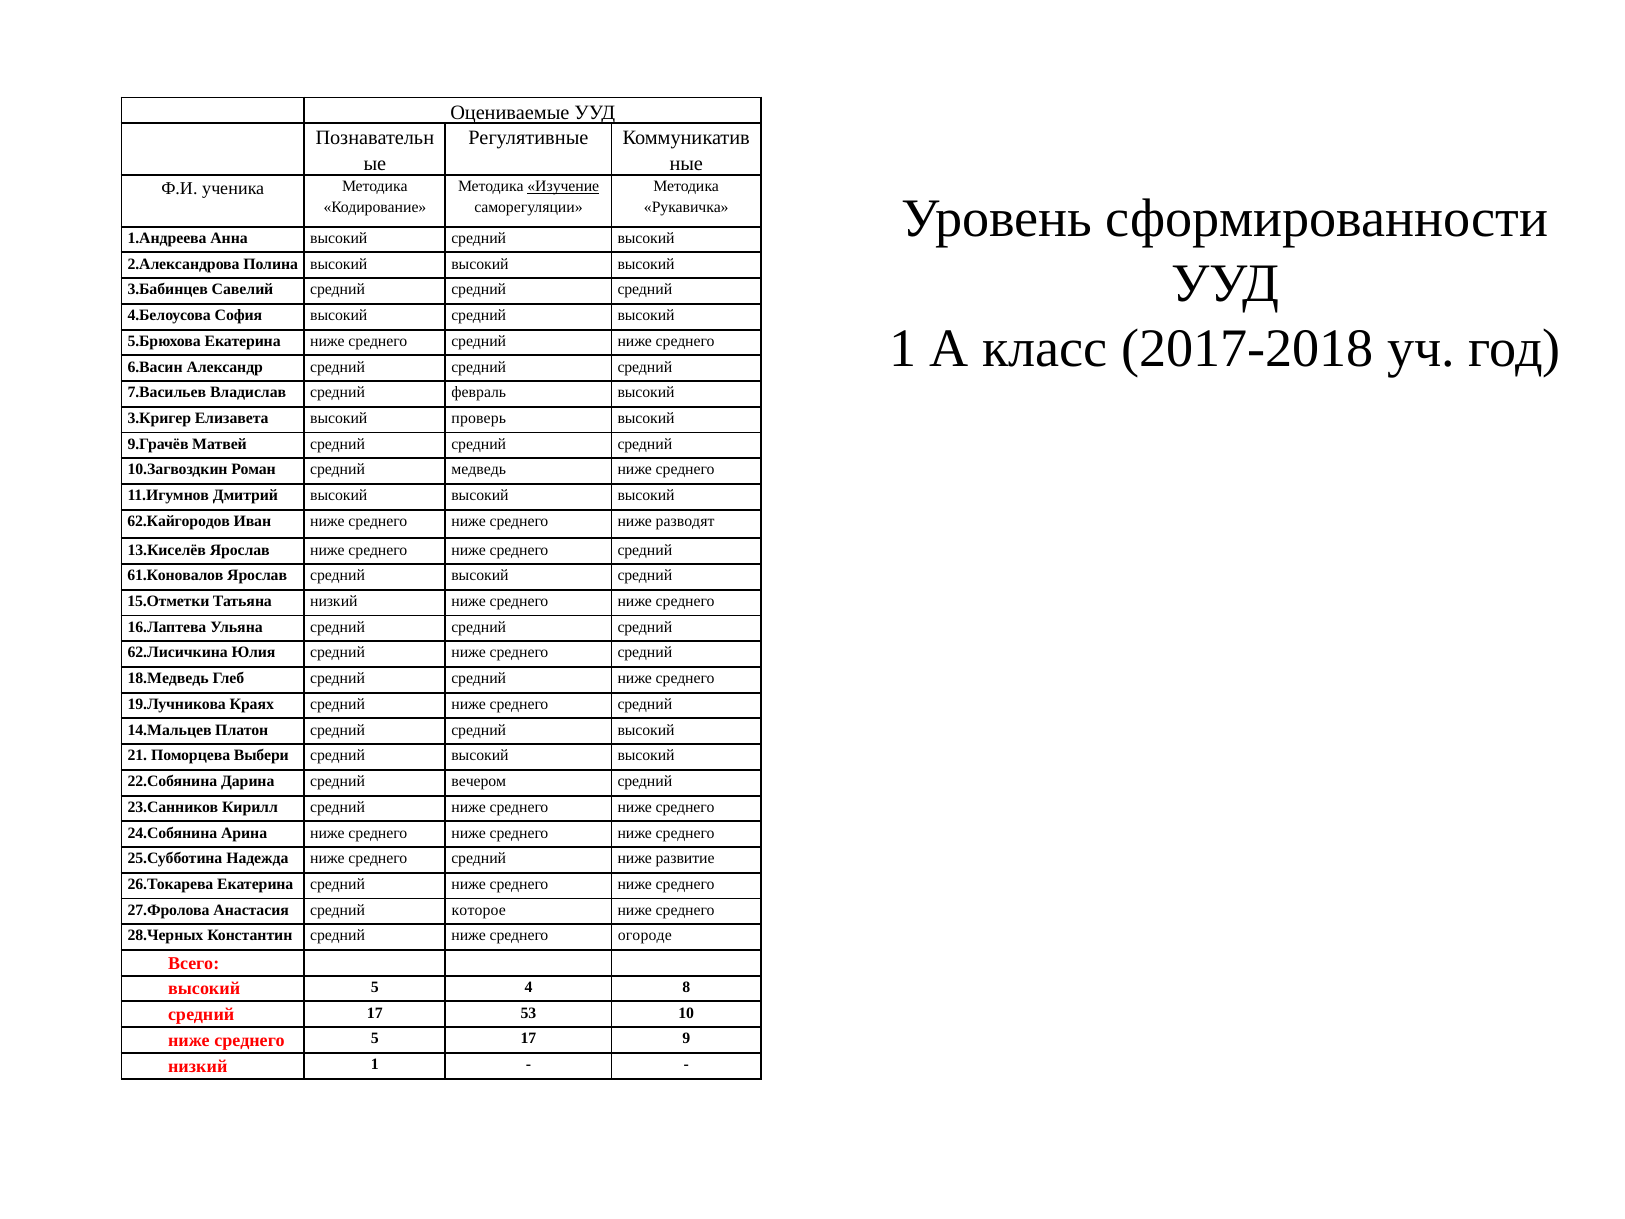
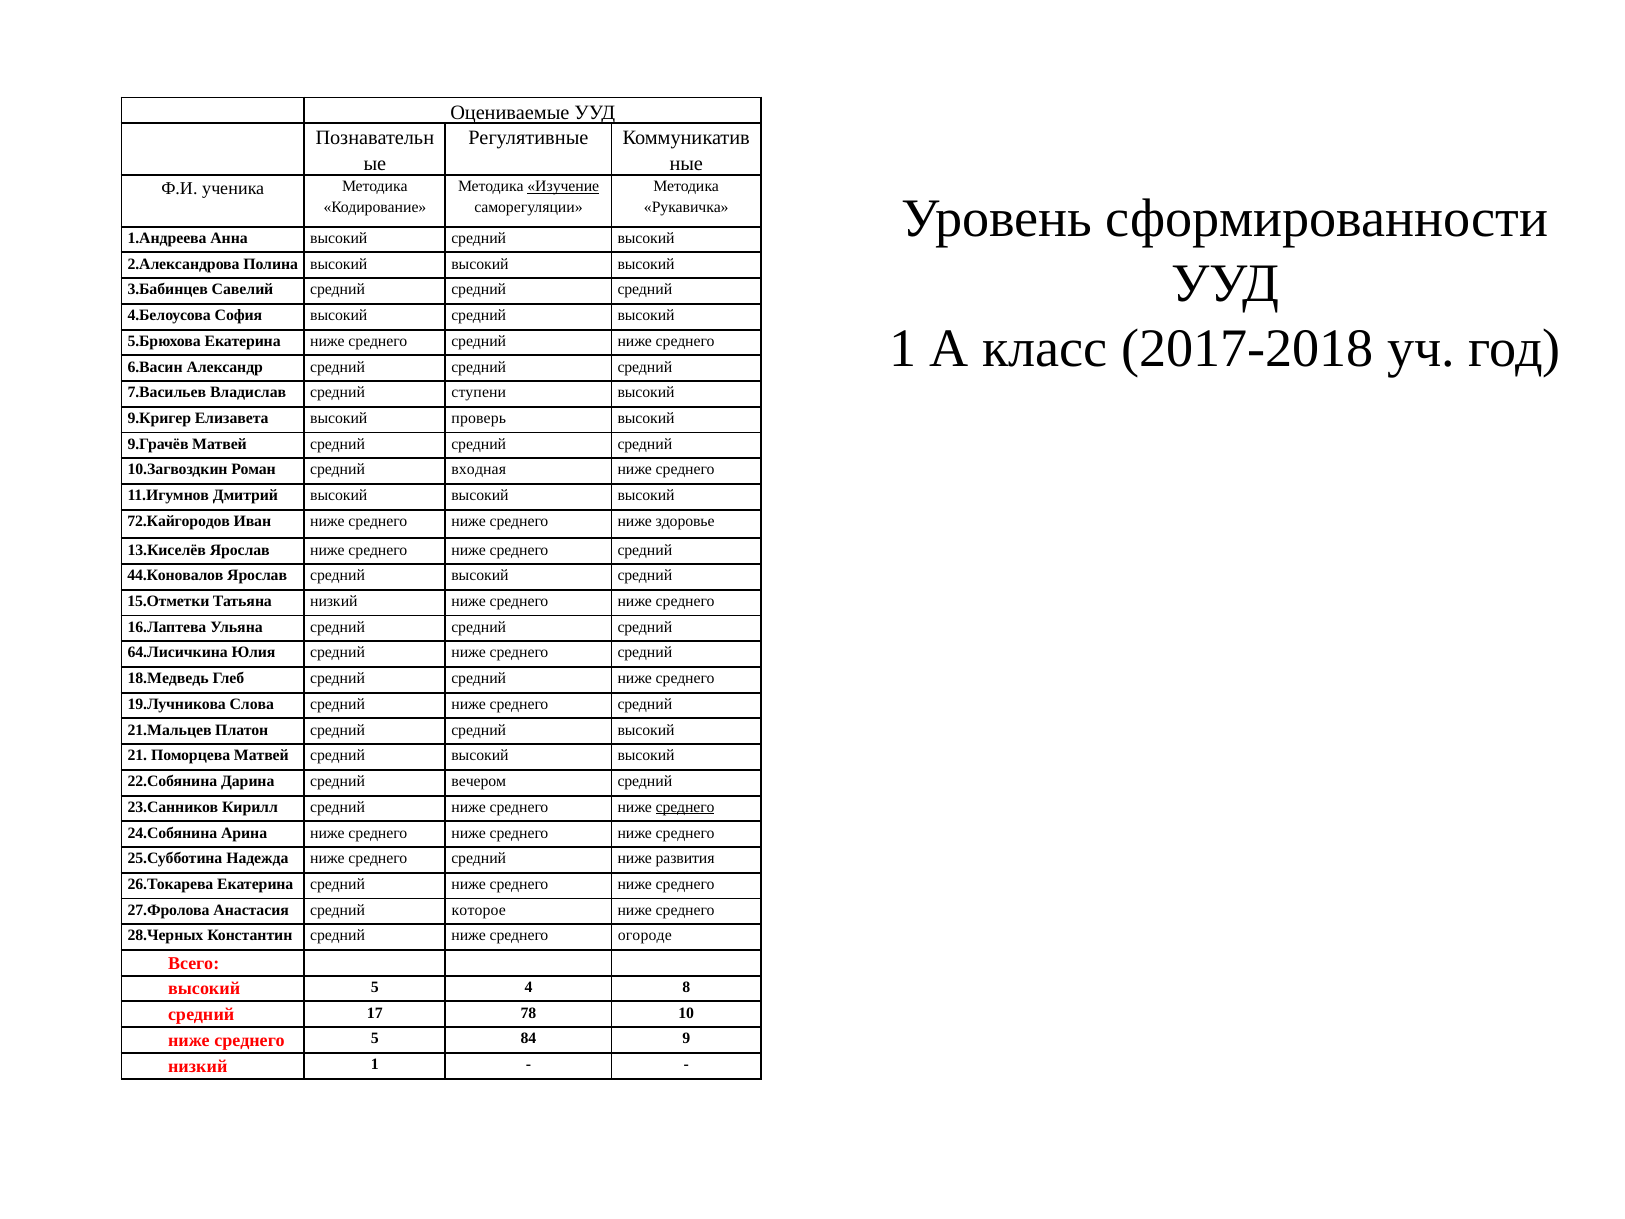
февраль: февраль -> ступени (479, 392)
3.Кригер: 3.Кригер -> 9.Кригер (159, 418)
медведь: медведь -> входная (479, 470)
62.Кайгородов: 62.Кайгородов -> 72.Кайгородов (179, 521)
разводят: разводят -> здоровье (685, 521)
61.Коновалов: 61.Коновалов -> 44.Коновалов (175, 575)
62.Лисичкина: 62.Лисичкина -> 64.Лисичкина (178, 653)
Краях: Краях -> Слова (252, 704)
14.Мальцев: 14.Мальцев -> 21.Мальцев (170, 730)
Поморцева Выбери: Выбери -> Матвей (261, 755)
среднего underline: none -> present (685, 807)
развитие: развитие -> развития (685, 858)
53: 53 -> 78 (528, 1013)
5 17: 17 -> 84 (528, 1038)
